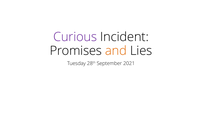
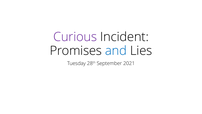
and colour: orange -> blue (116, 50)
